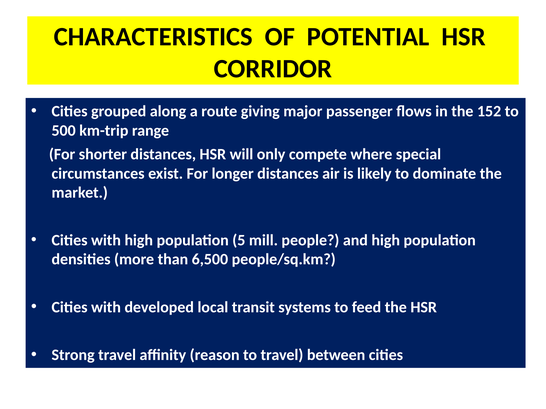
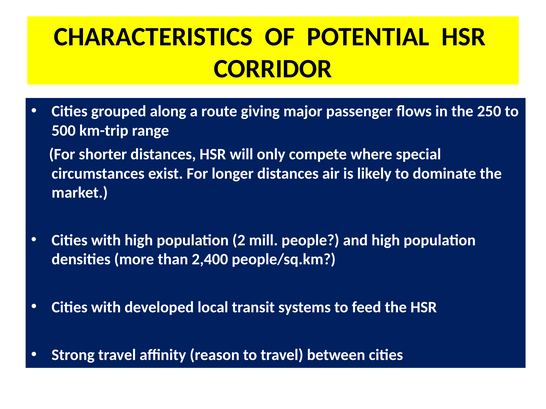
152: 152 -> 250 (489, 112)
5: 5 -> 2 (239, 241)
6,500: 6,500 -> 2,400 (210, 260)
